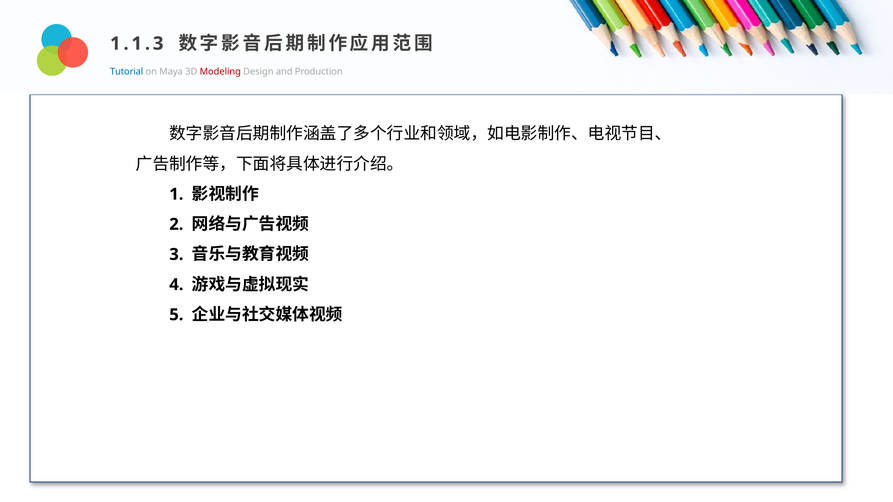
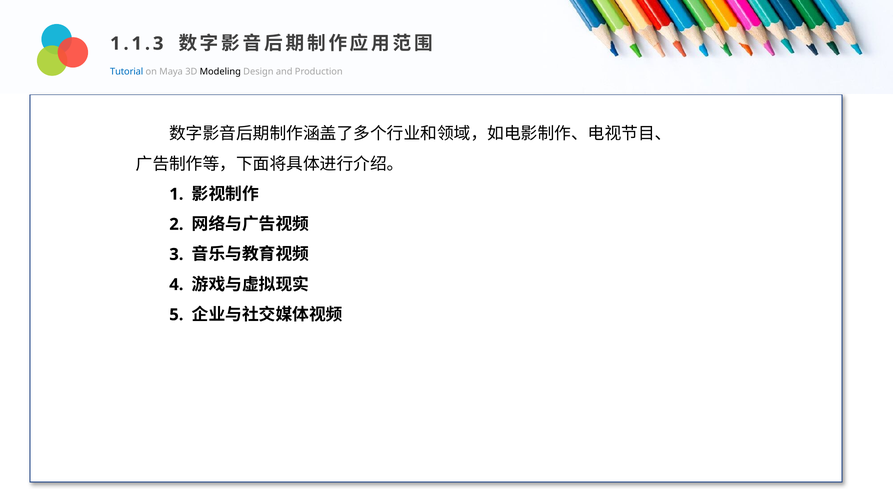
Modeling colour: red -> black (220, 72)
